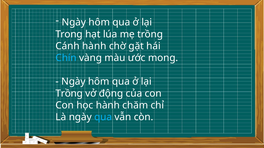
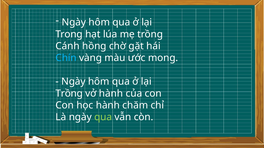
Cánh hành: hành -> hồng (94, 46)
vở động: động -> hành (111, 94)
qua colour: light blue -> light green (103, 117)
